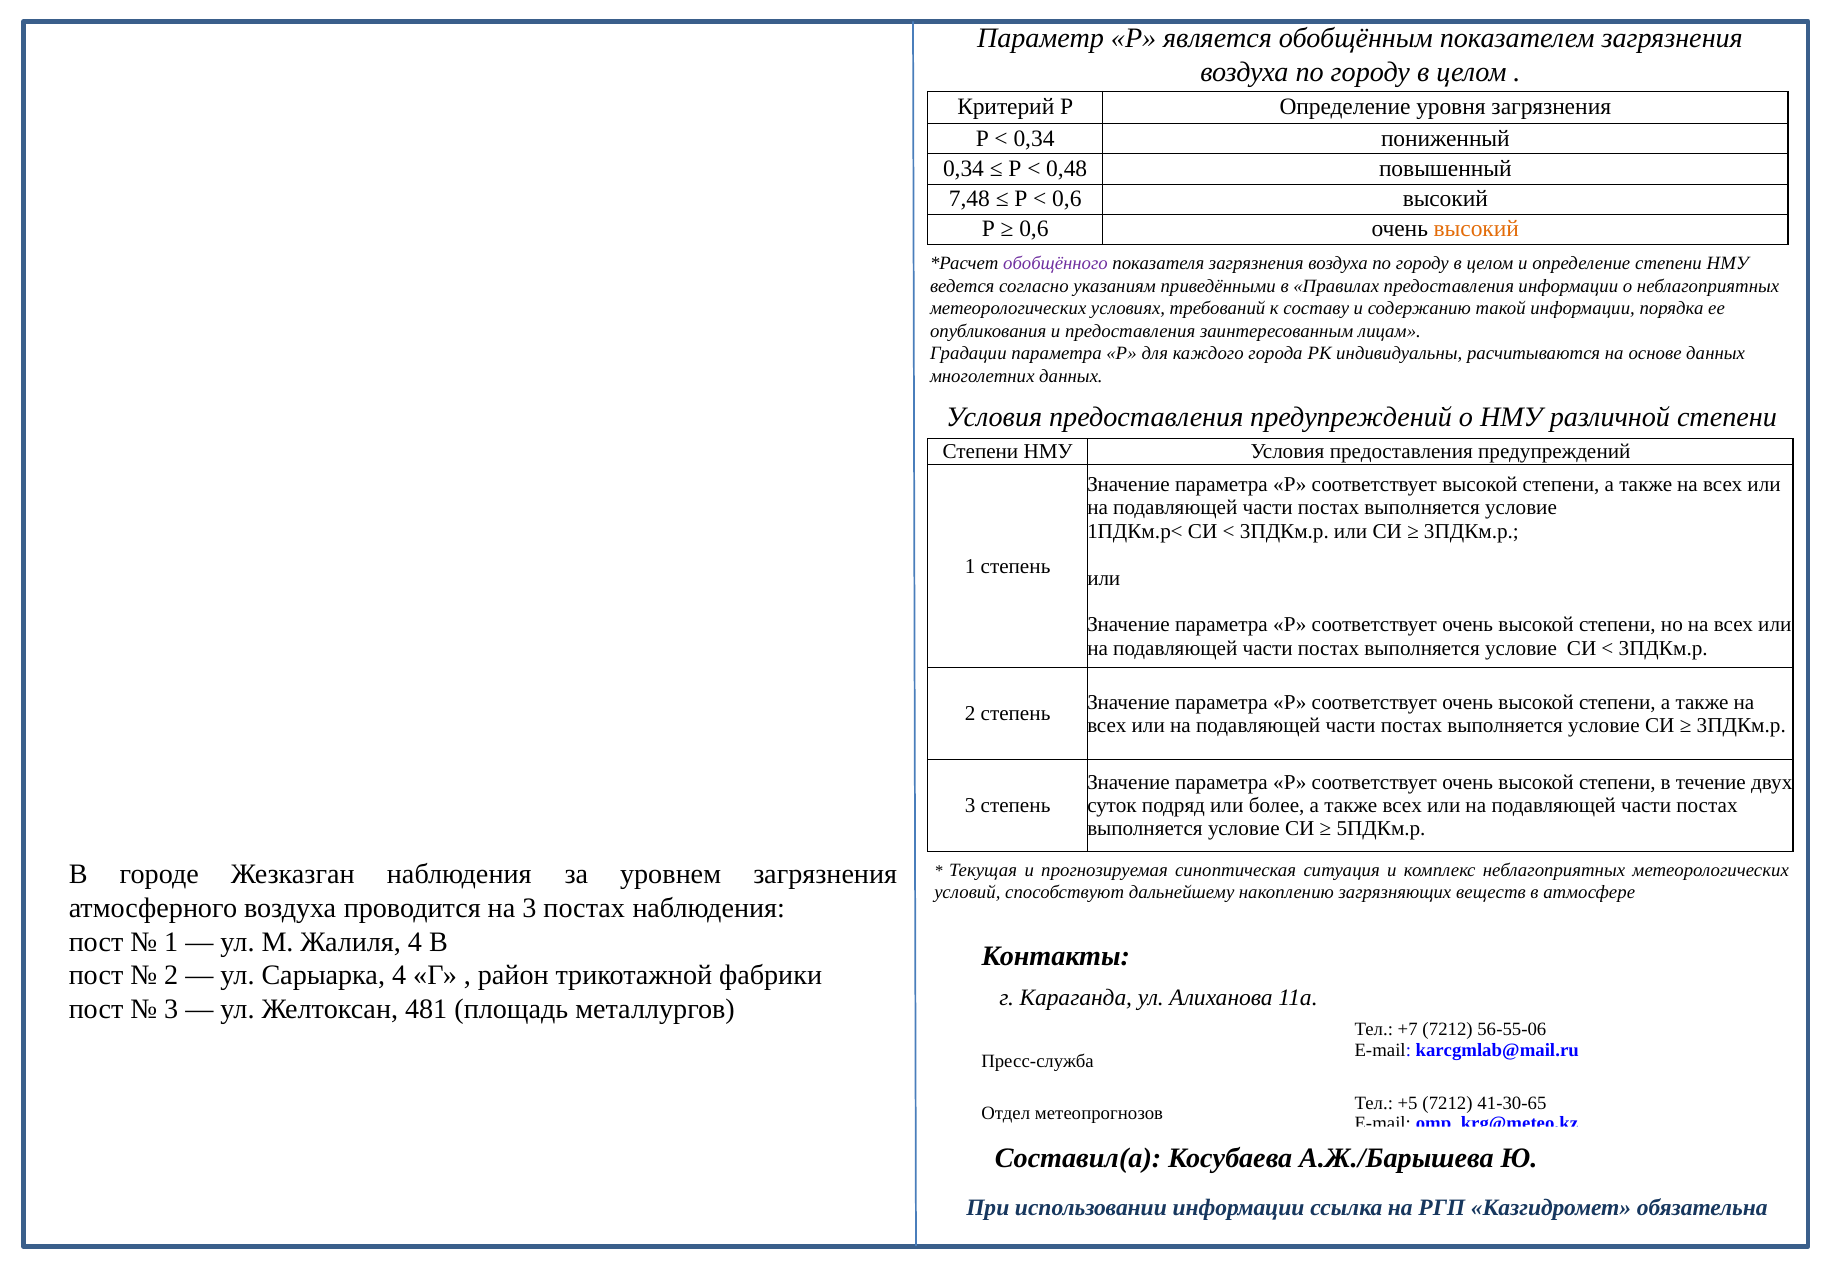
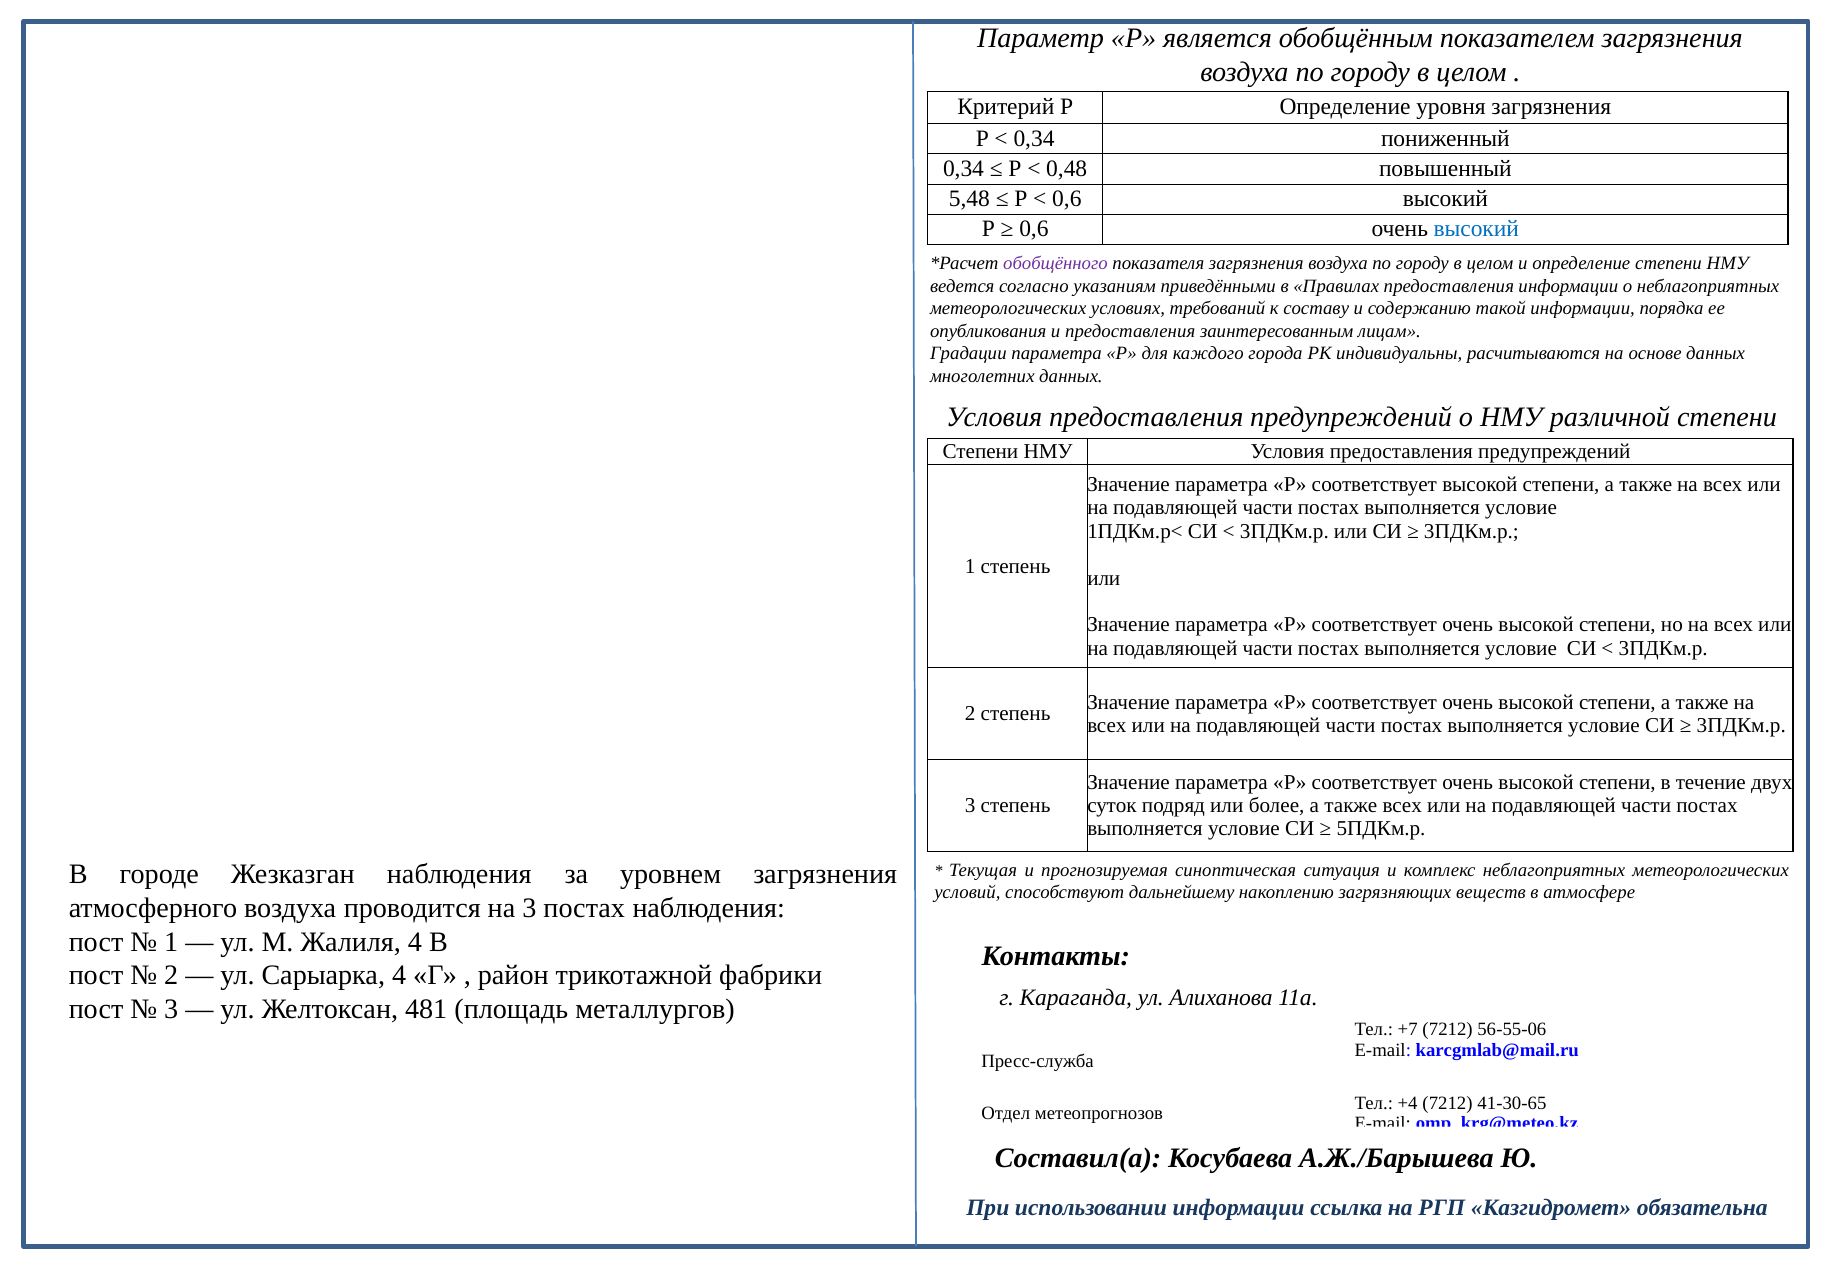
7,48: 7,48 -> 5,48 (969, 199)
высокий colour: orange -> blue (1476, 229)
+5: +5 -> +4 (1408, 1103)
